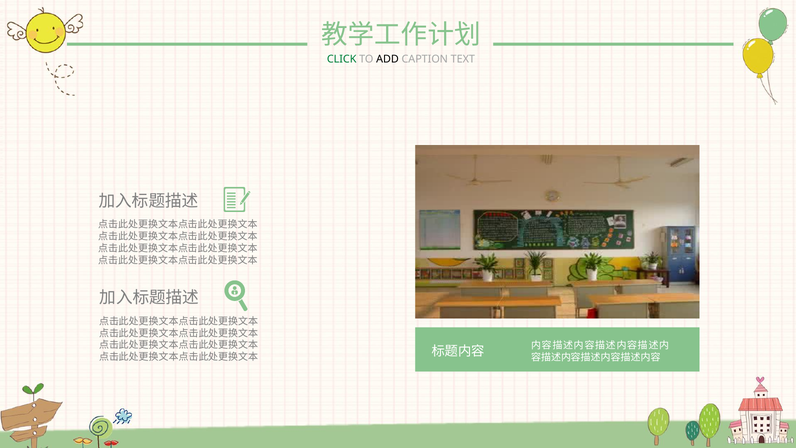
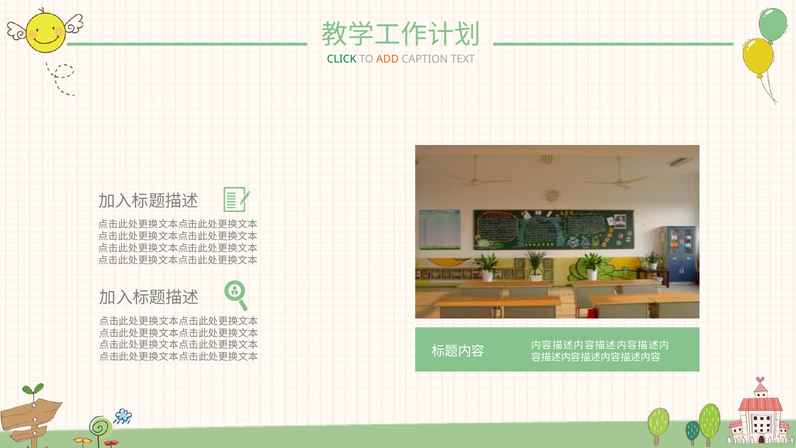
ADD colour: black -> orange (387, 59)
